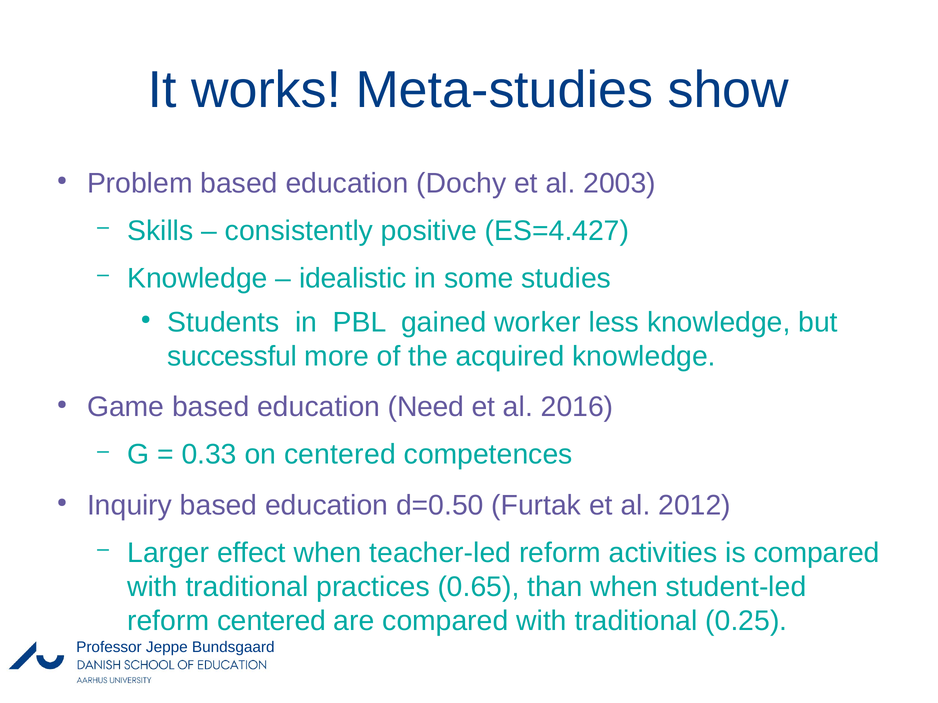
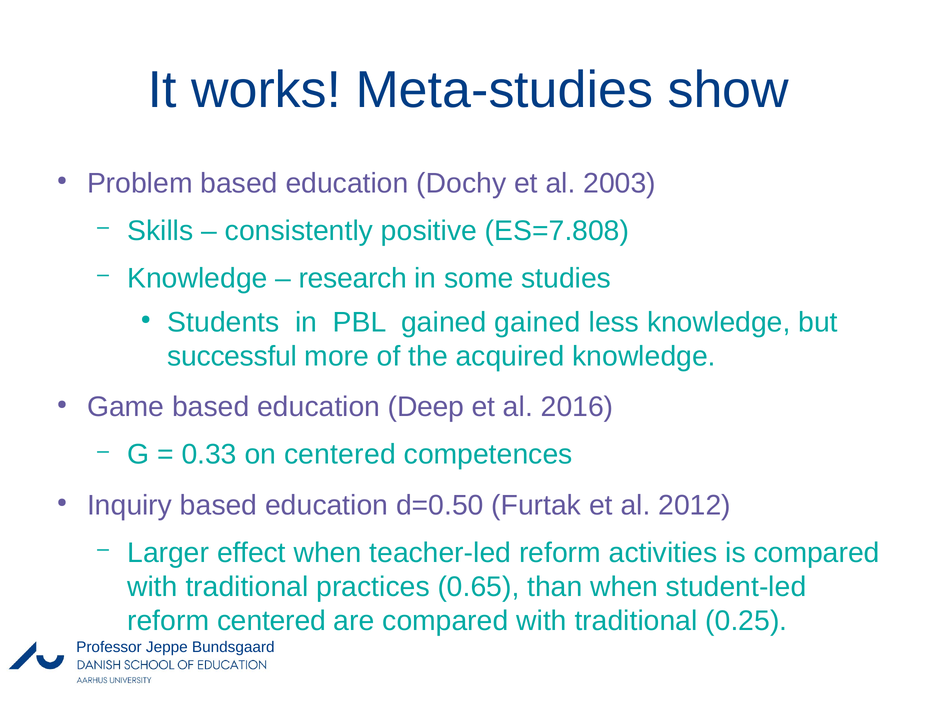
ES=4.427: ES=4.427 -> ES=7.808 (557, 231)
idealistic: idealistic -> research (353, 278)
gained worker: worker -> gained (537, 323)
Need: Need -> Deep (426, 407)
